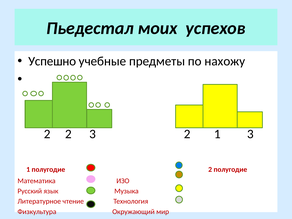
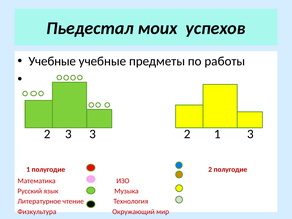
Успешно: Успешно -> Учебные (52, 61)
нахожу: нахожу -> работы (225, 61)
2 2: 2 -> 3 (68, 134)
